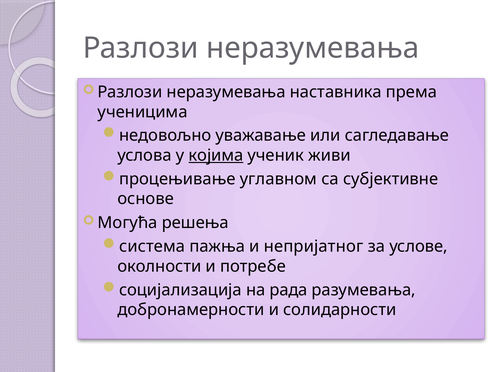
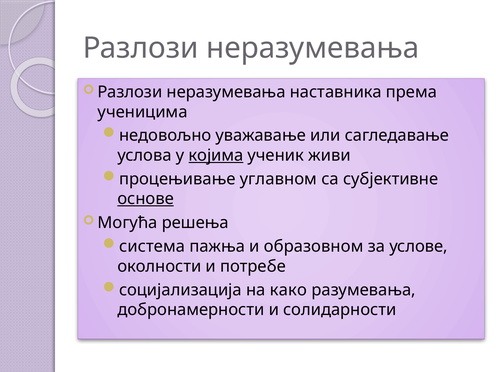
основе underline: none -> present (146, 199)
непријатног: непријатног -> образовном (314, 246)
рада: рада -> како (288, 290)
